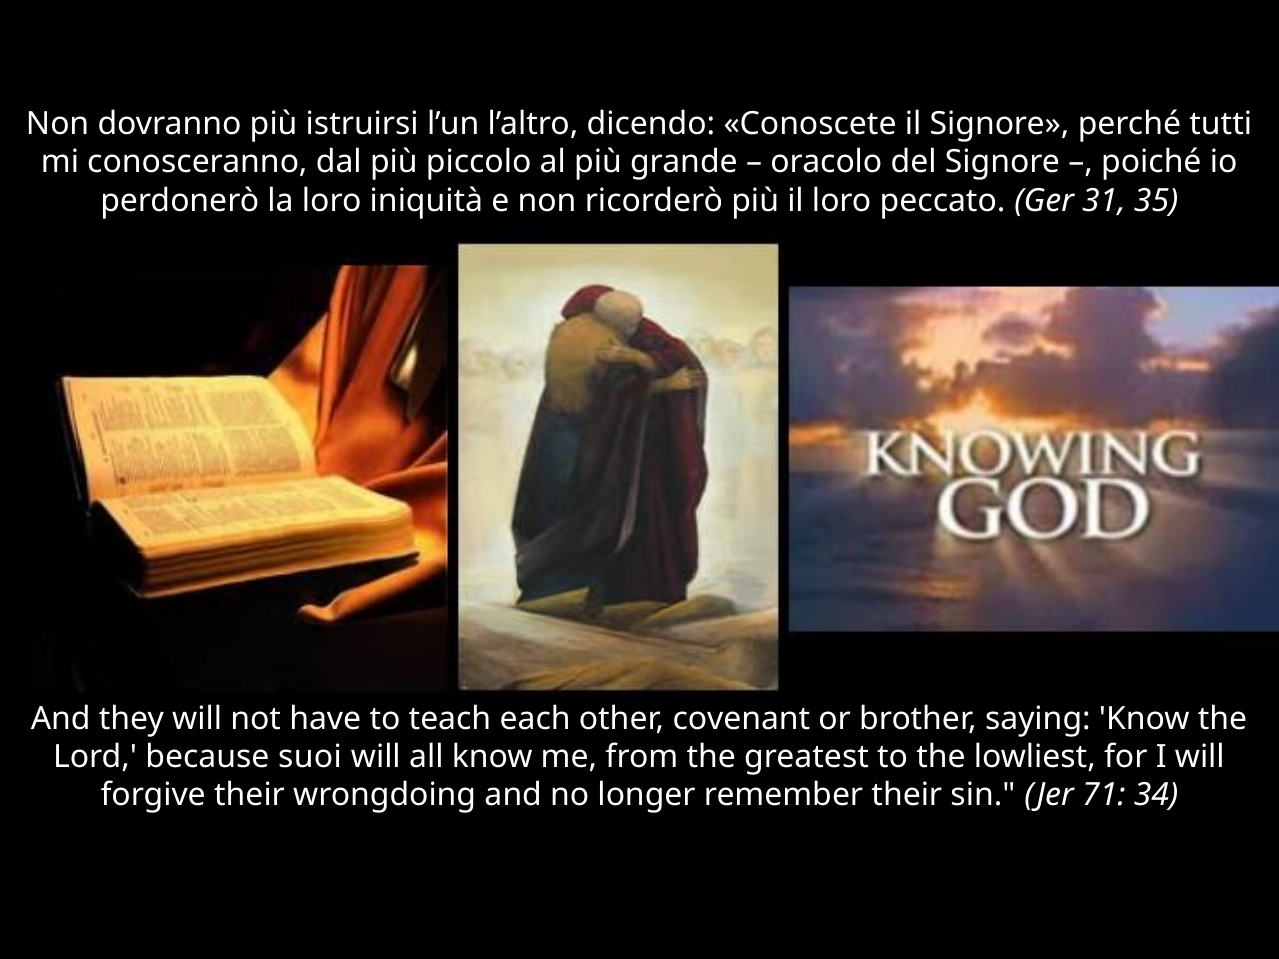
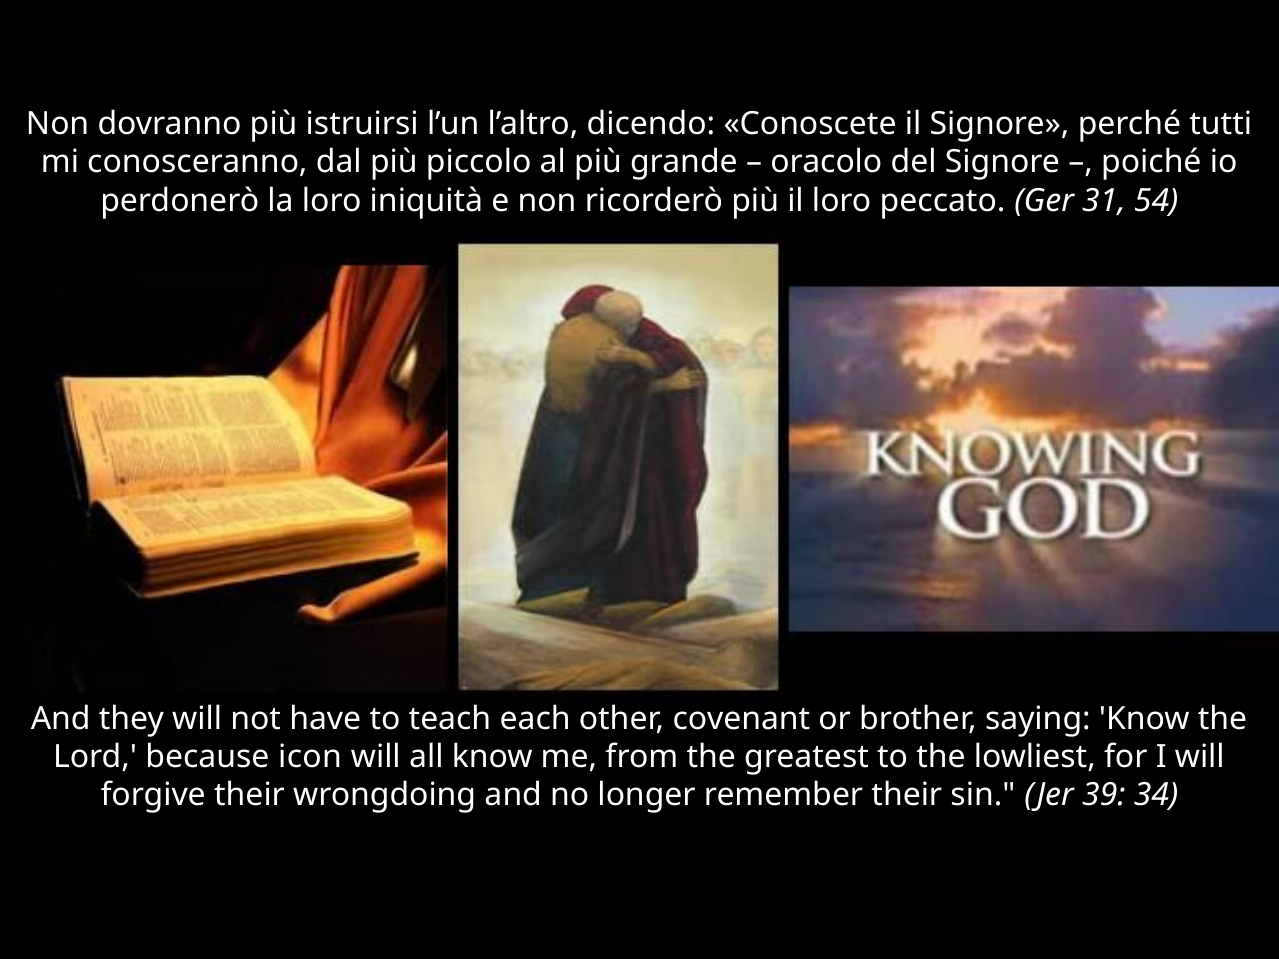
35: 35 -> 54 (1156, 201)
suoi: suoi -> icon (310, 757)
71: 71 -> 39 (1104, 796)
